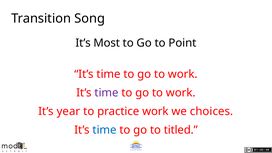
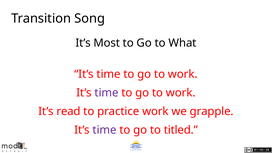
Point: Point -> What (182, 43)
year: year -> read (69, 111)
choices: choices -> grapple (212, 111)
time colour: blue -> purple (105, 130)
